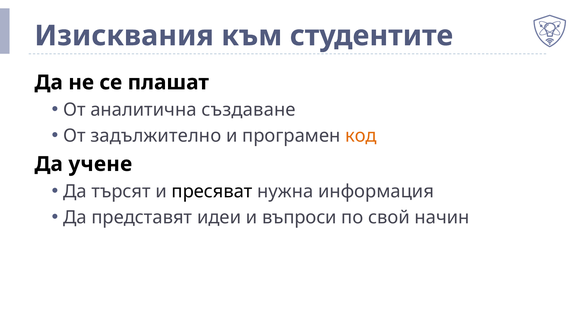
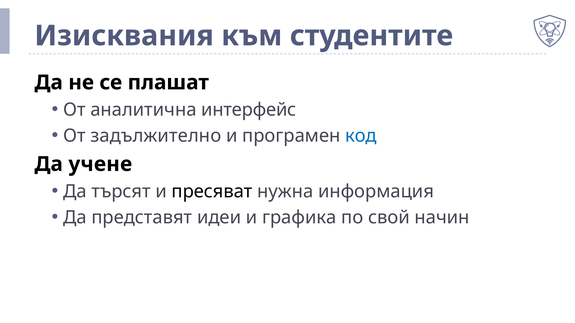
създаване: създаване -> интерфейс (249, 110)
код colour: orange -> blue (361, 136)
въпроси: въпроси -> графика (299, 218)
